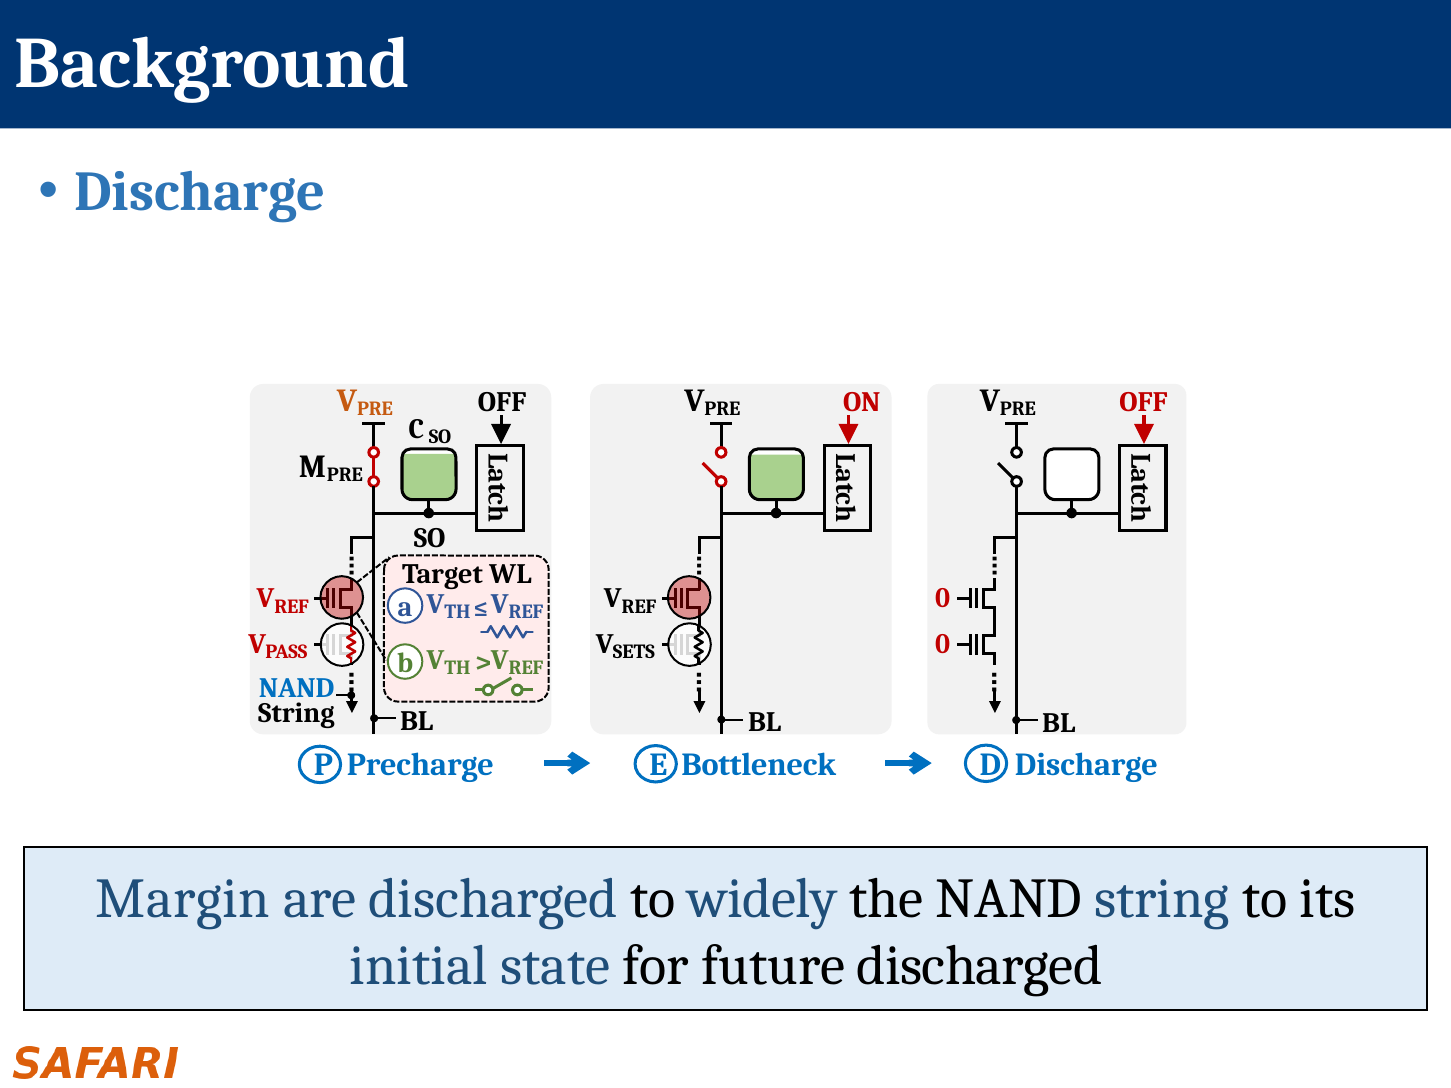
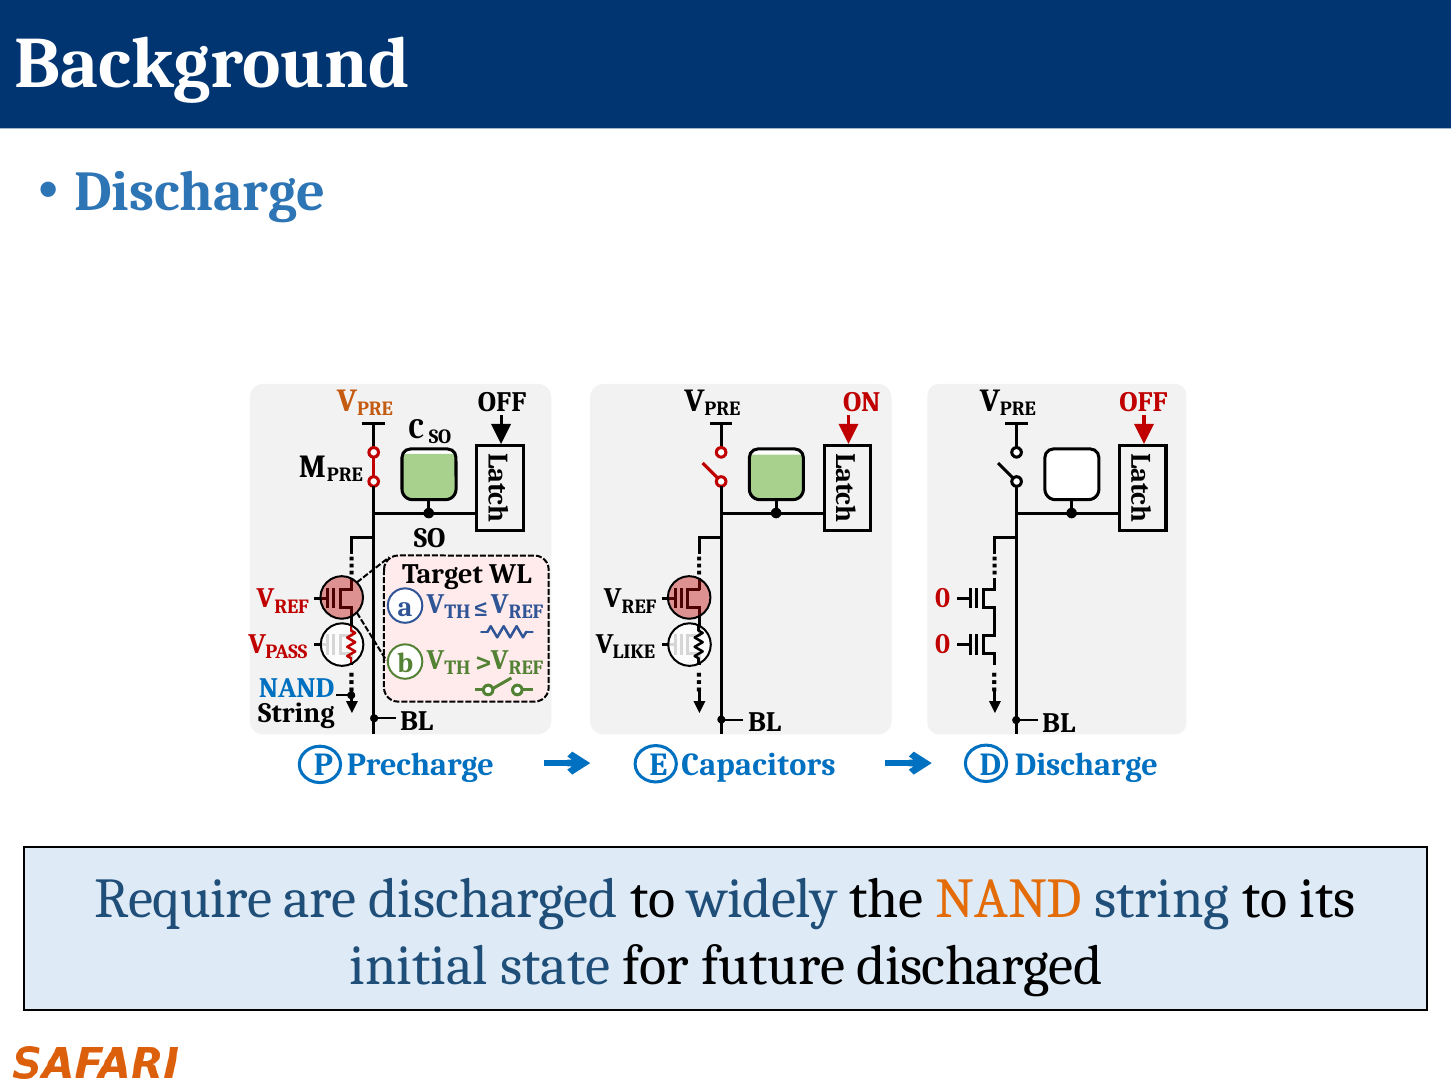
SETS: SETS -> LIKE (634, 652)
Bottleneck: Bottleneck -> Capacitors (759, 765)
Margin: Margin -> Require (183, 899)
NAND colour: black -> orange (1009, 899)
